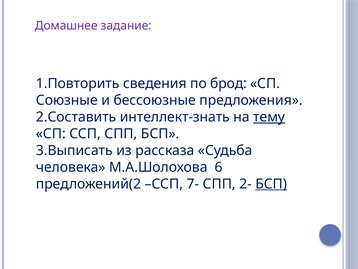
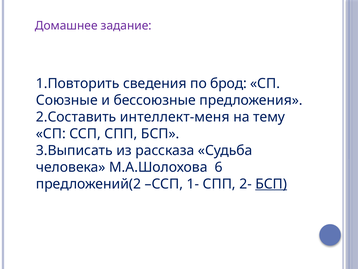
интеллект-знать: интеллект-знать -> интеллект-меня (175, 117)
тему underline: present -> none (269, 117)
7-: 7- -> 1- (193, 184)
